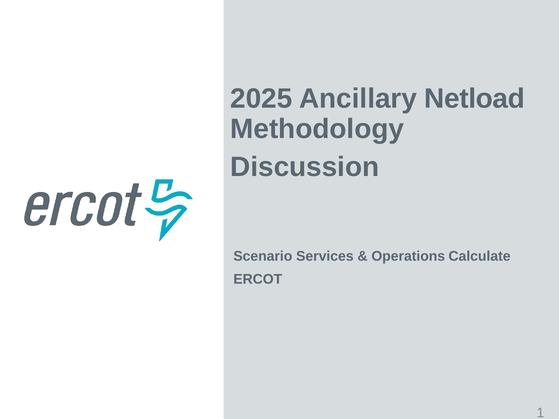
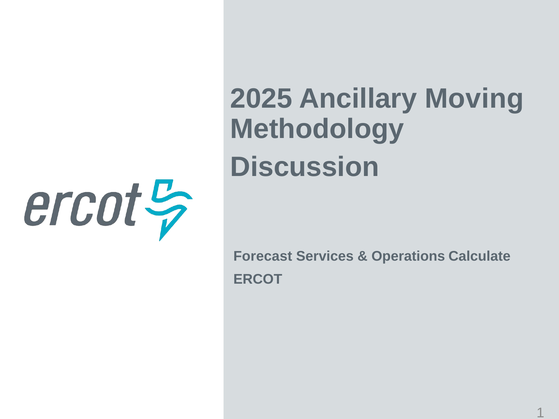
Netload: Netload -> Moving (474, 99)
Scenario: Scenario -> Forecast (263, 256)
